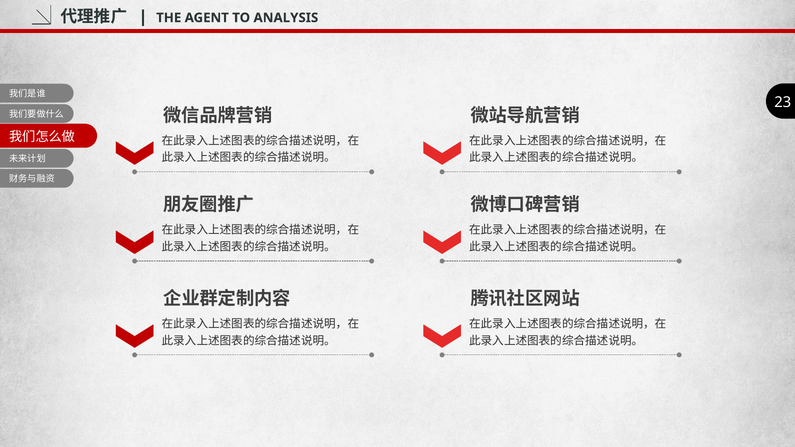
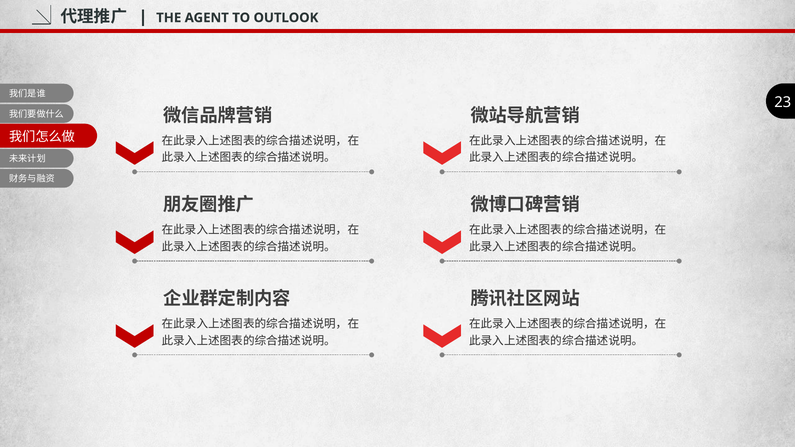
ANALYSIS: ANALYSIS -> OUTLOOK (286, 18)
